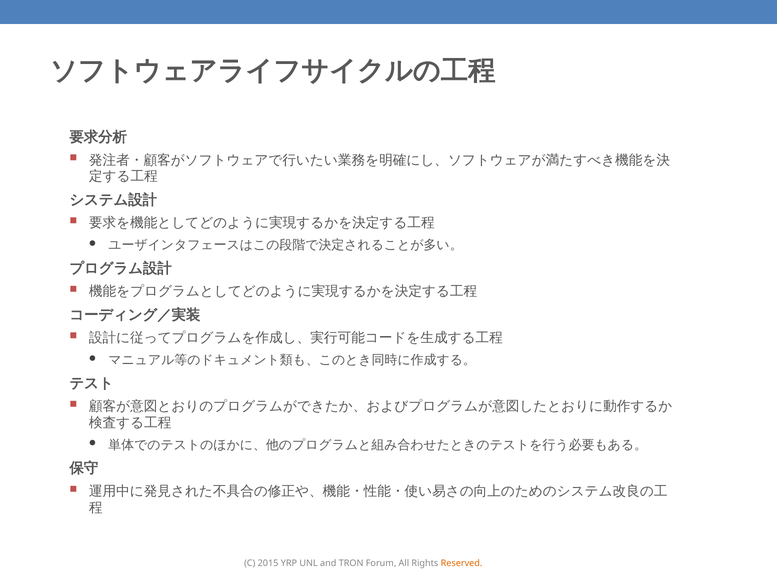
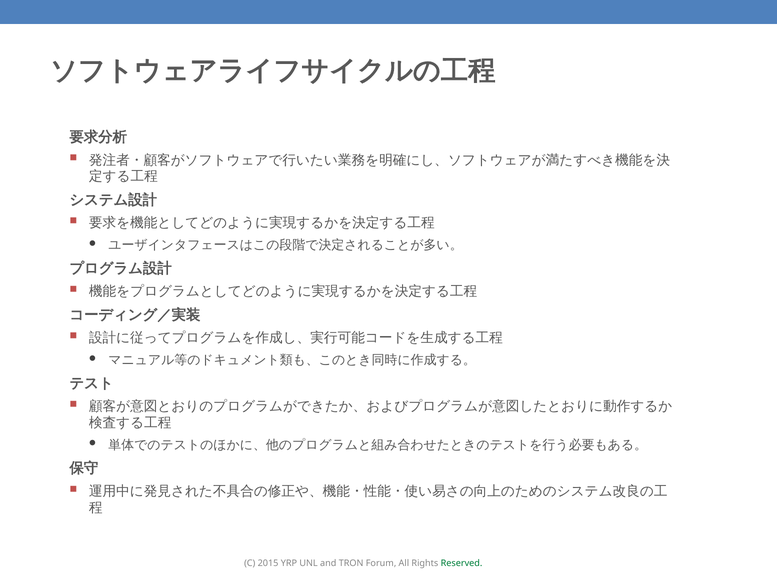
Reserved colour: orange -> green (462, 563)
